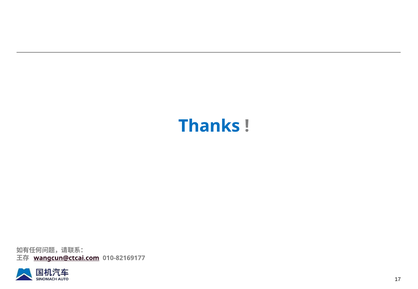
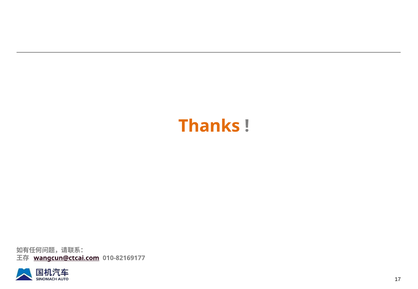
Thanks colour: blue -> orange (209, 126)
